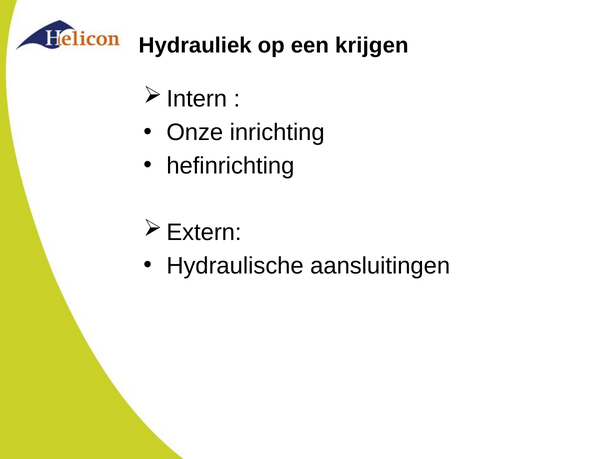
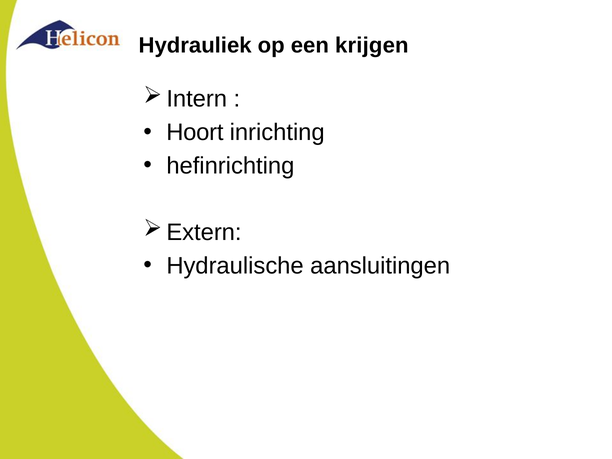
Onze: Onze -> Hoort (195, 132)
